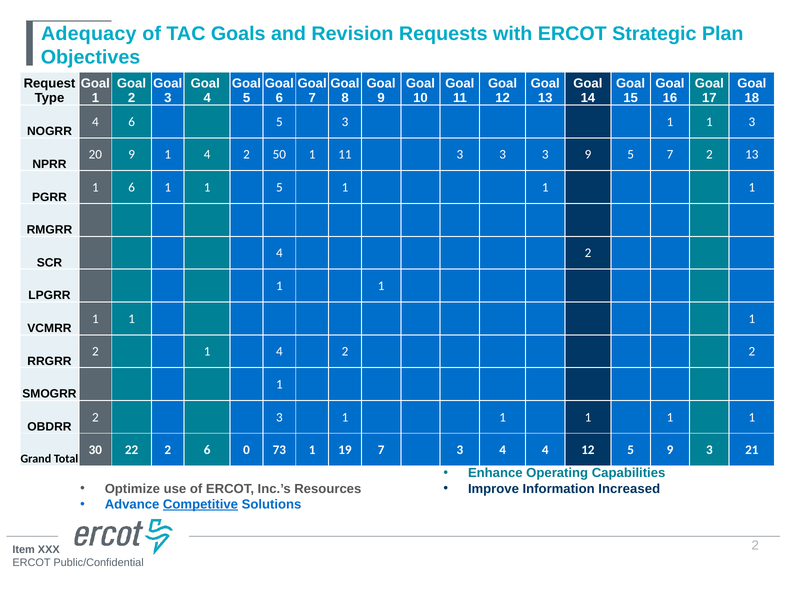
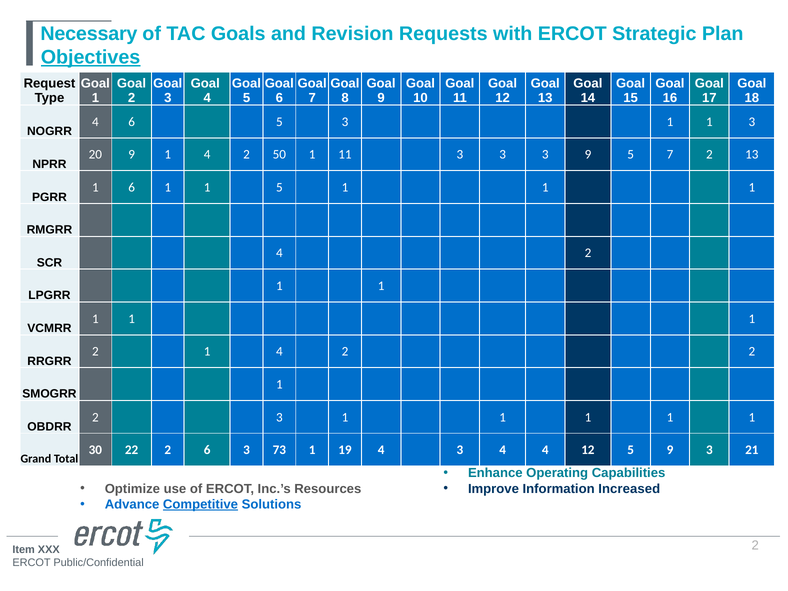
Adequacy: Adequacy -> Necessary (89, 34)
Objectives underline: none -> present (91, 57)
6 0: 0 -> 3 (247, 450)
19 7: 7 -> 4 (381, 450)
